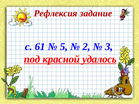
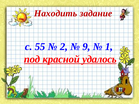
Рефлексия: Рефлексия -> Находить (56, 13)
61: 61 -> 55 (40, 47)
5: 5 -> 2 (64, 47)
2: 2 -> 9 (86, 47)
3: 3 -> 1 (109, 47)
